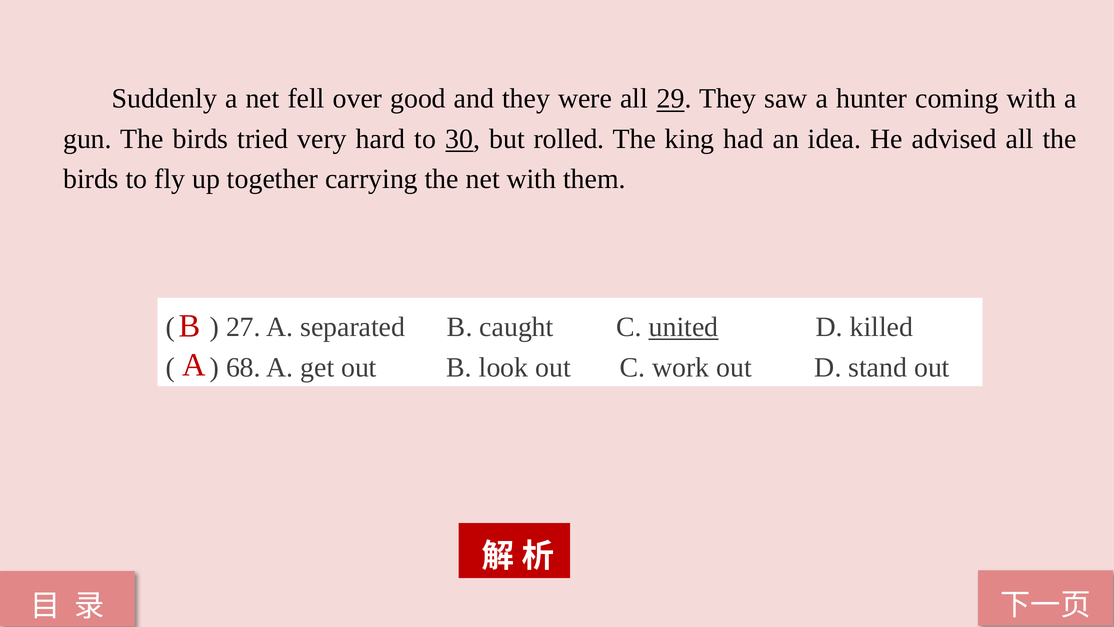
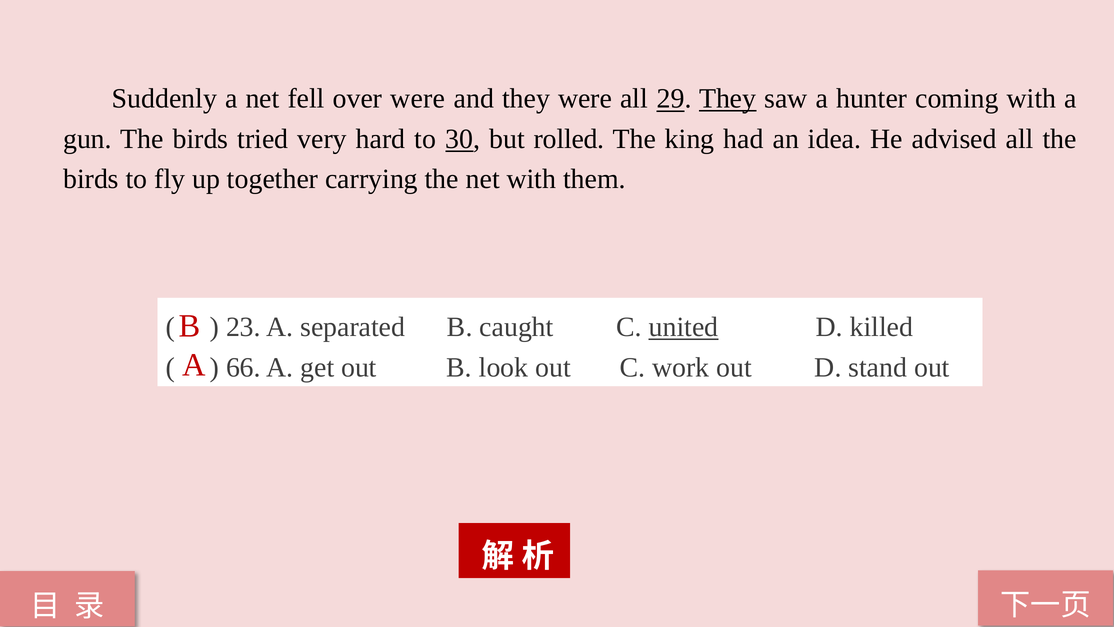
over good: good -> were (418, 99)
They underline: none -> present (728, 99)
27: 27 -> 23 (243, 327)
68: 68 -> 66 (243, 367)
